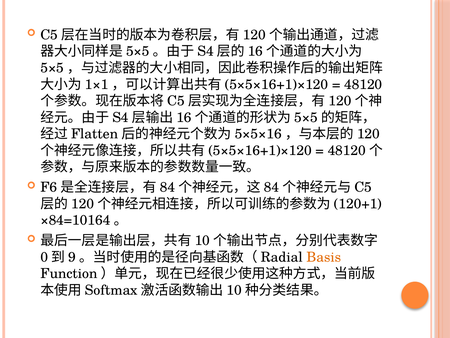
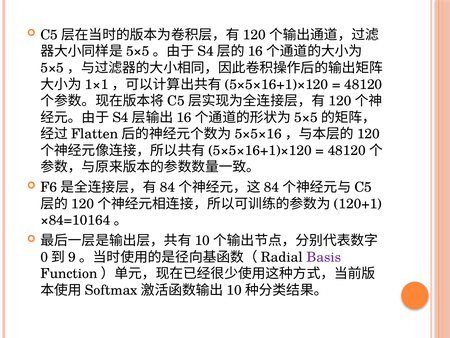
Basis colour: orange -> purple (324, 257)
